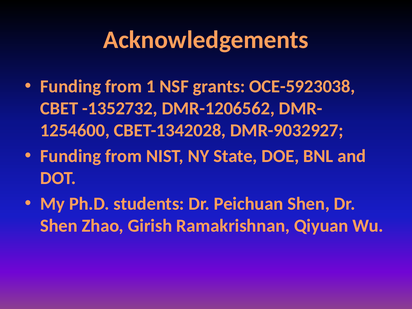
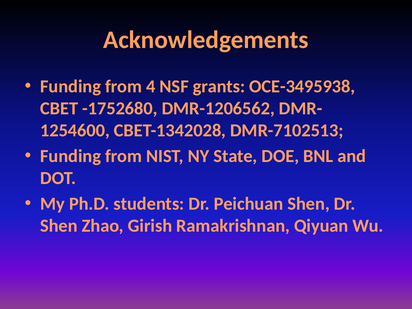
1: 1 -> 4 (151, 86)
OCE-5923038: OCE-5923038 -> OCE-3495938 (302, 86)
-1352732: -1352732 -> -1752680 (120, 108)
DMR-9032927: DMR-9032927 -> DMR-7102513 (287, 130)
